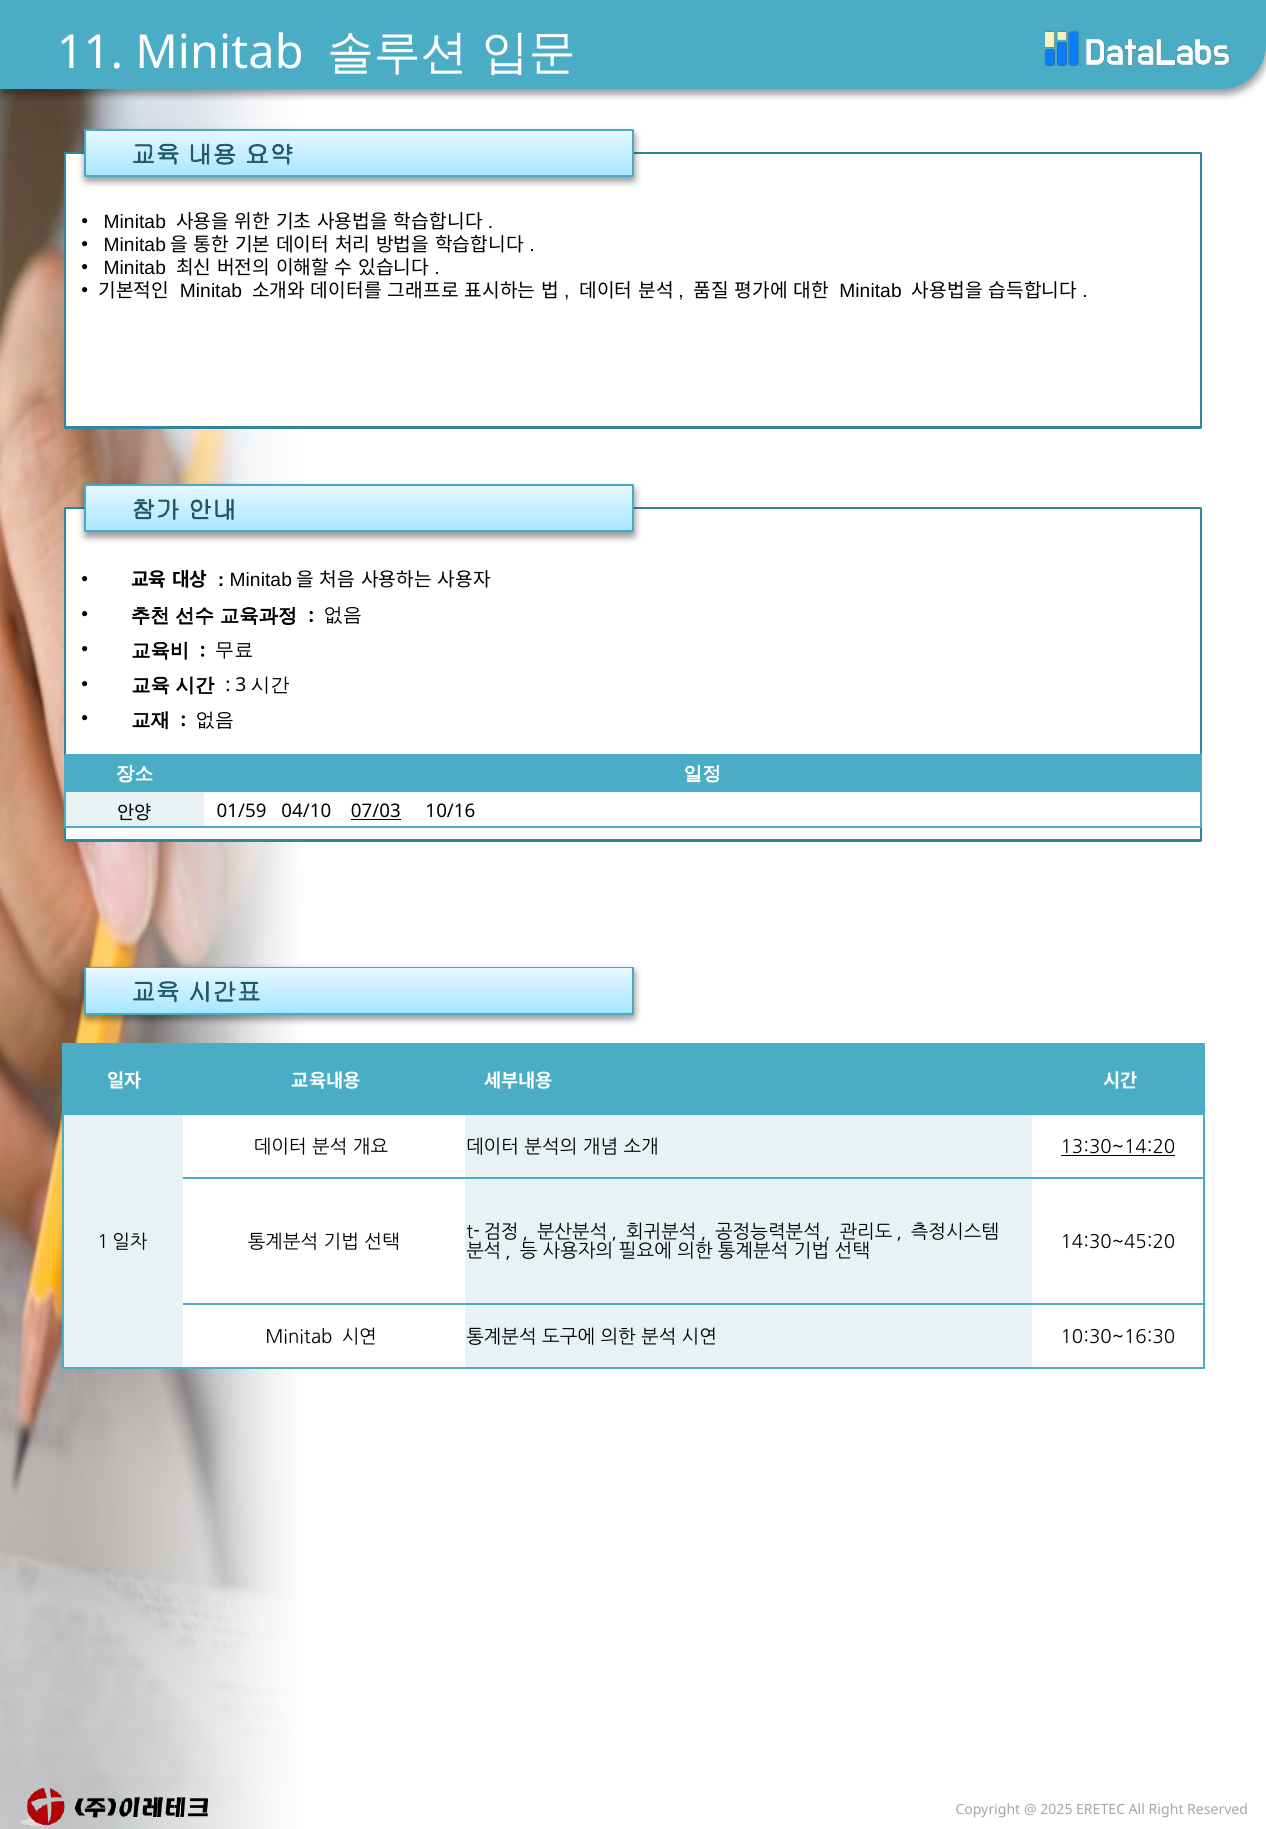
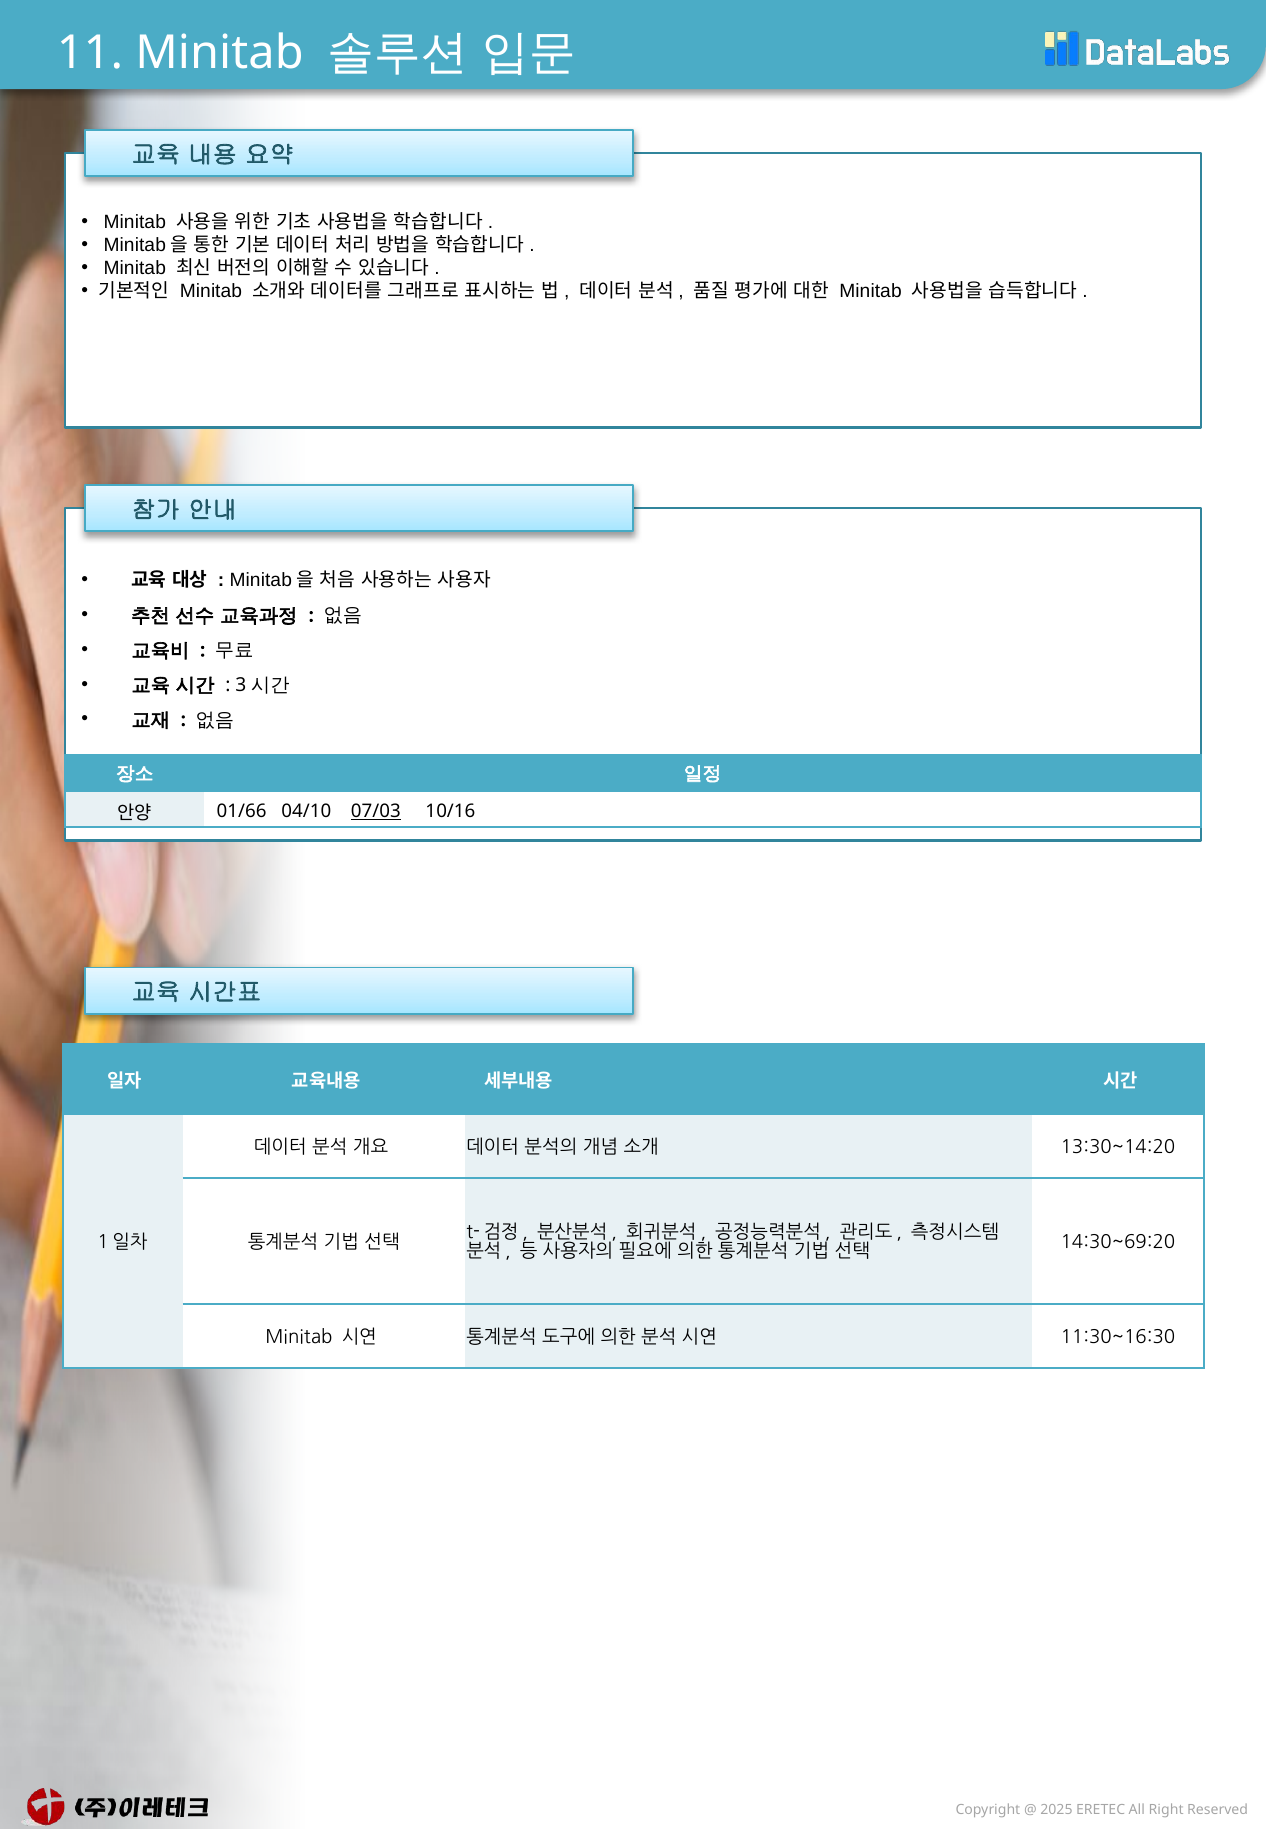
01/59: 01/59 -> 01/66 (242, 811)
13:30~14:20 underline: present -> none (1118, 1147)
14:30~45:20: 14:30~45:20 -> 14:30~69:20 (1118, 1242)
10:30~16:30: 10:30~16:30 -> 11:30~16:30 (1118, 1337)
